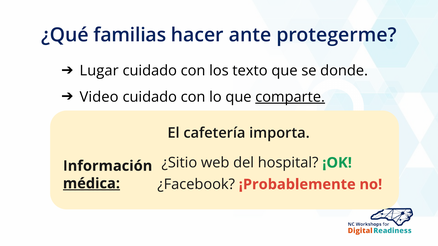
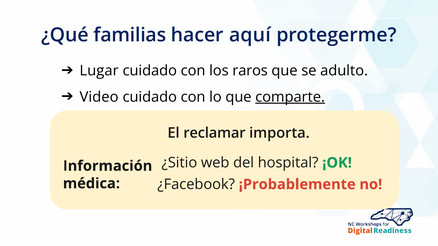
ante: ante -> aquí (250, 35)
texto: texto -> raros (250, 71)
donde: donde -> adulto (344, 71)
cafetería: cafetería -> reclamar (214, 133)
médica underline: present -> none (91, 184)
